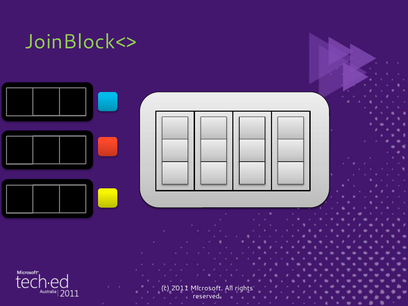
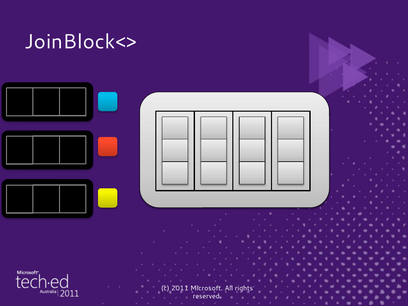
JoinBlock<> colour: light green -> white (81, 42)
